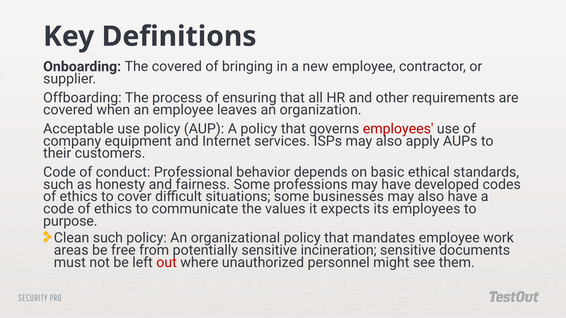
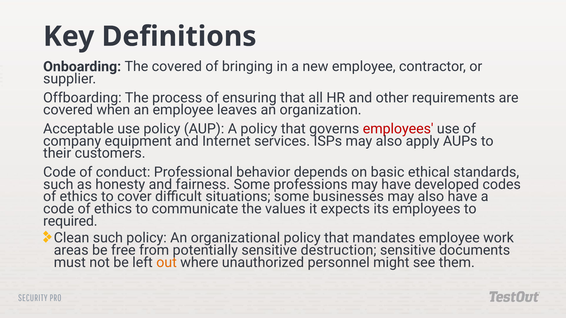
purpose: purpose -> required (70, 221)
incineration: incineration -> destruction (339, 250)
out colour: red -> orange (167, 263)
